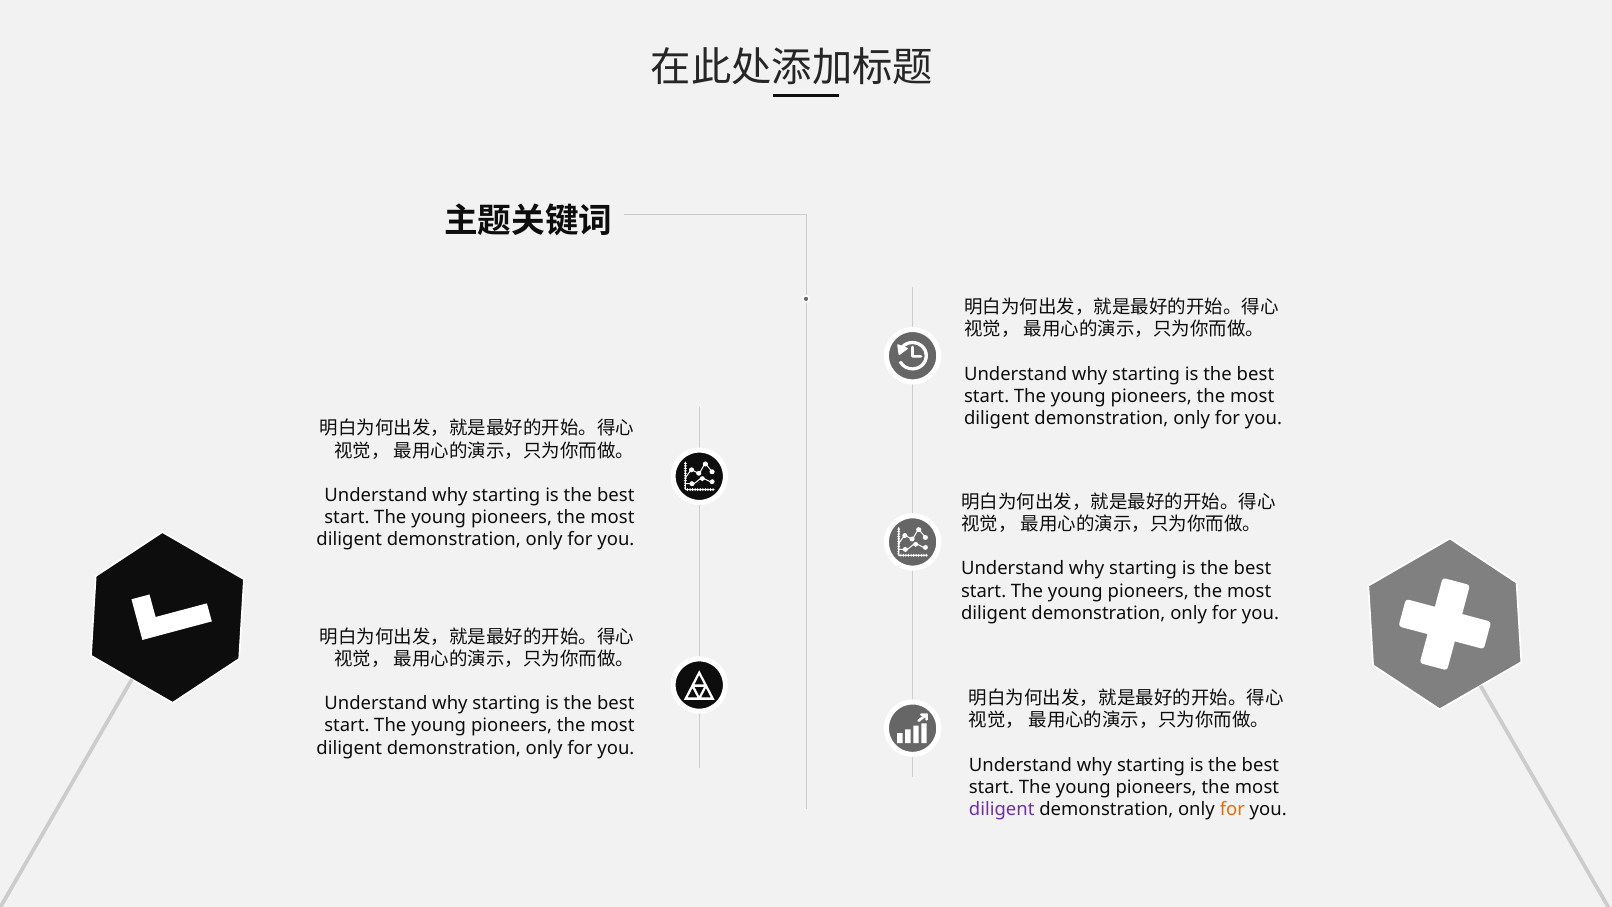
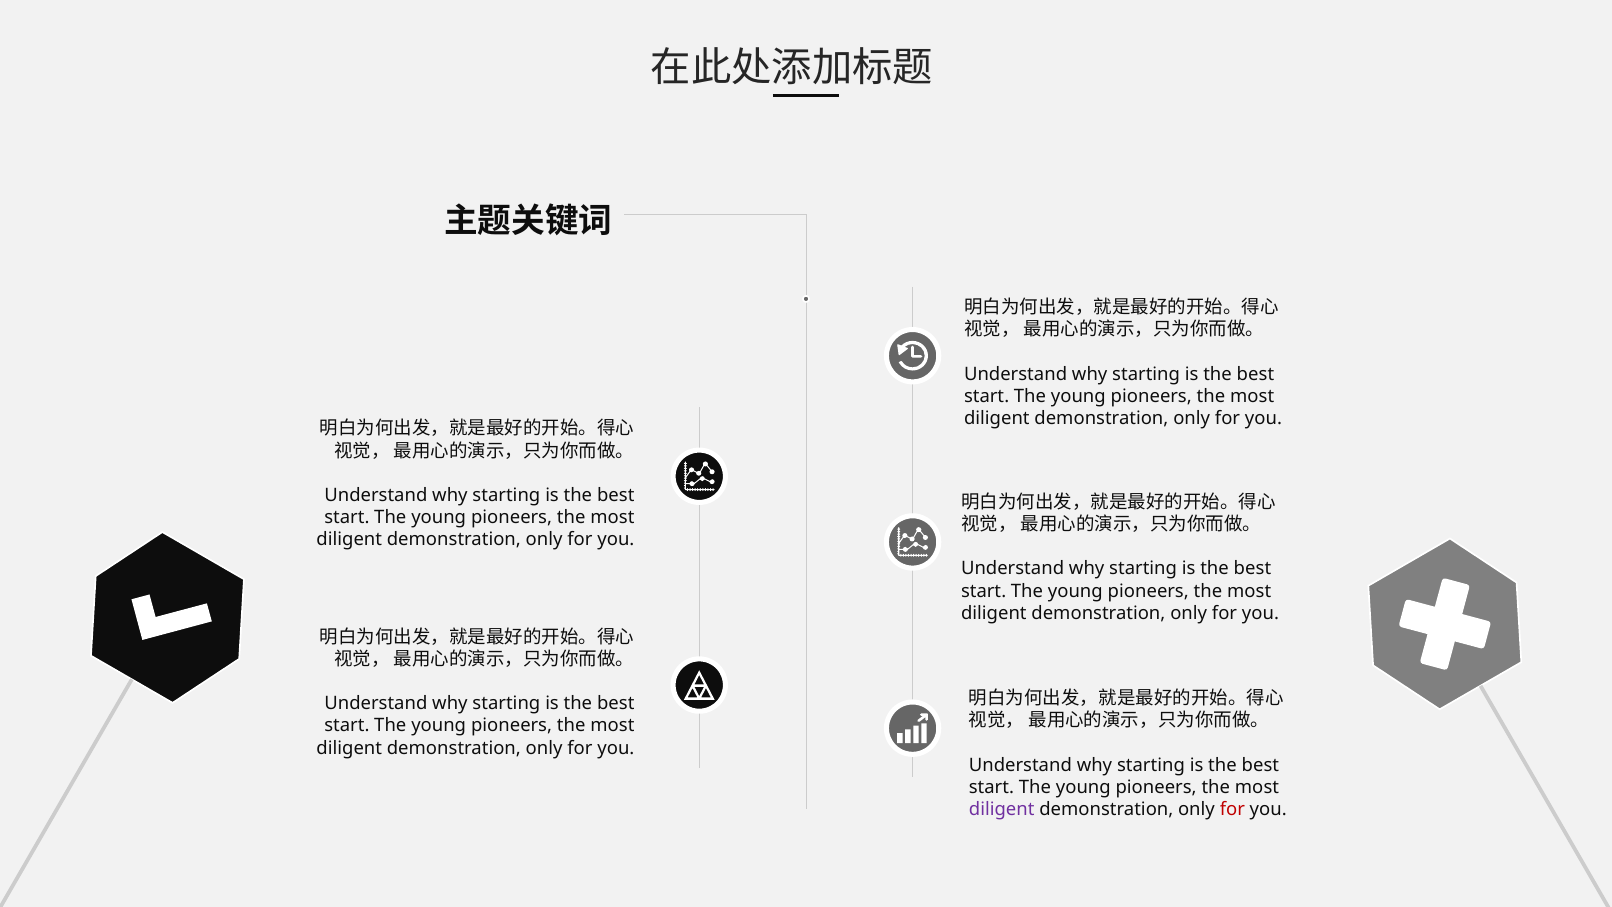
for colour: orange -> red (1232, 809)
